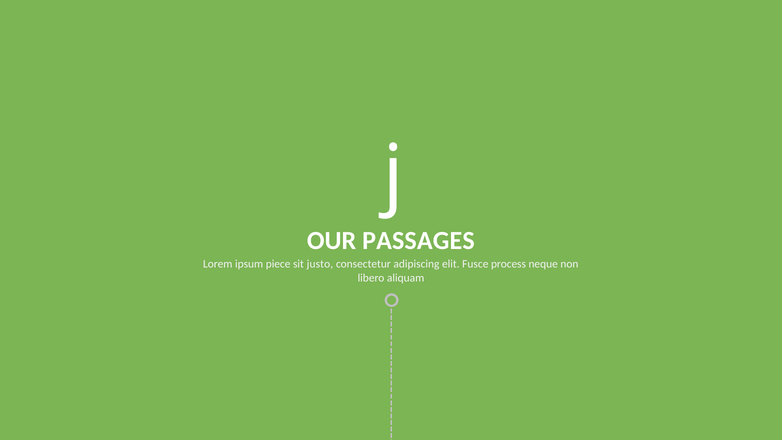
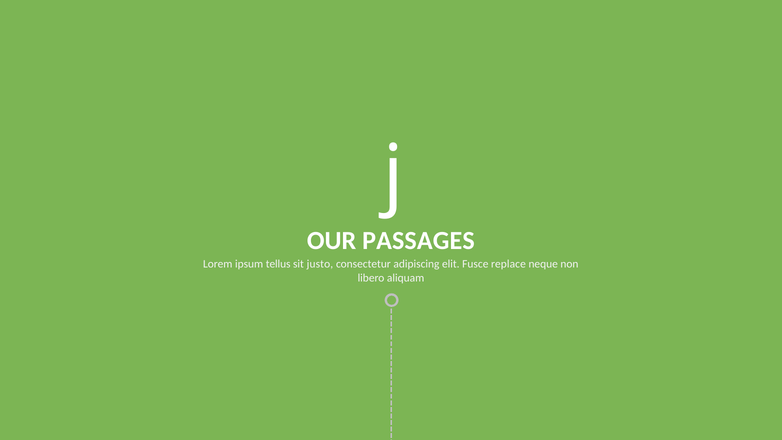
piece: piece -> tellus (278, 264)
process: process -> replace (508, 264)
